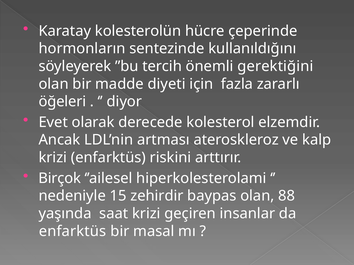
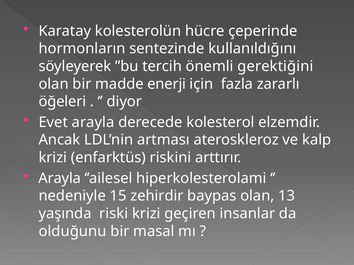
diyeti: diyeti -> enerji (167, 84)
Evet olarak: olarak -> arayla (93, 122)
Birçok: Birçok -> Arayla (60, 178)
88: 88 -> 13 (287, 196)
saat: saat -> riski (114, 214)
enfarktüs: enfarktüs -> olduğunu (73, 232)
